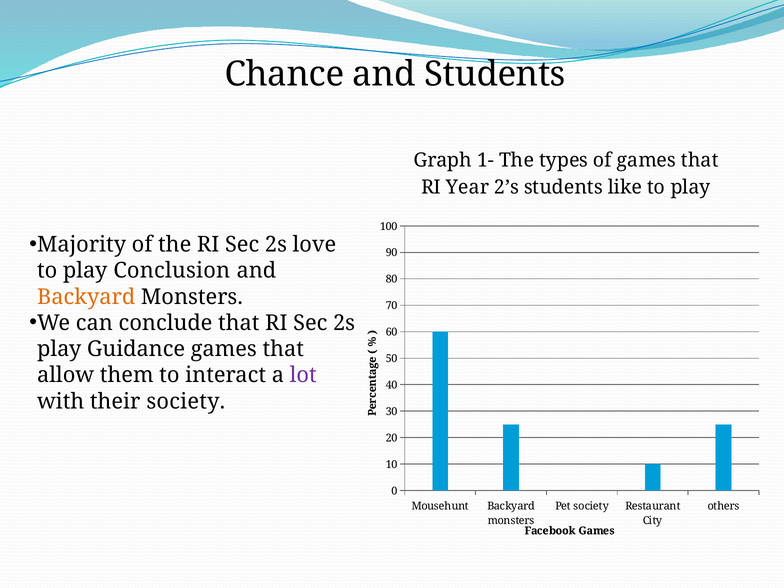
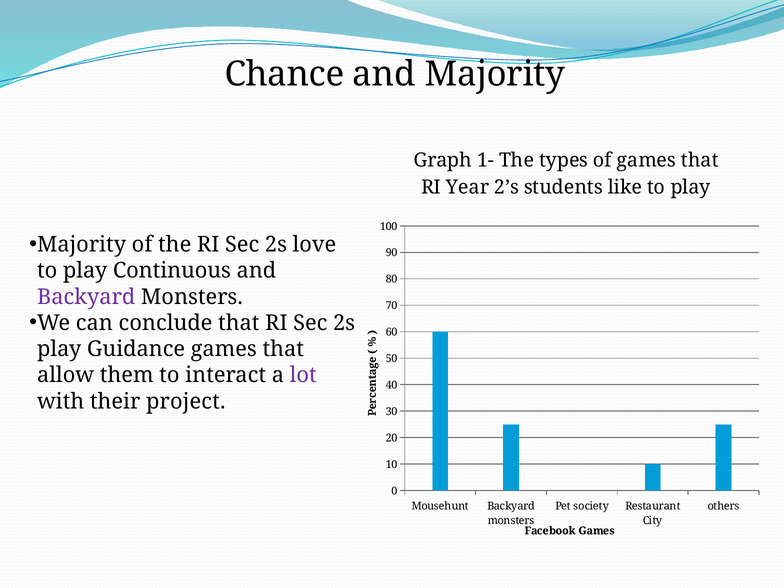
and Students: Students -> Majority (495, 74)
Conclusion: Conclusion -> Continuous (172, 271)
Backyard colour: orange -> purple (86, 297)
their society: society -> project (186, 401)
